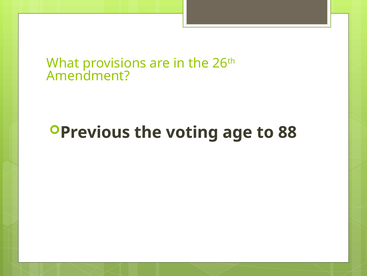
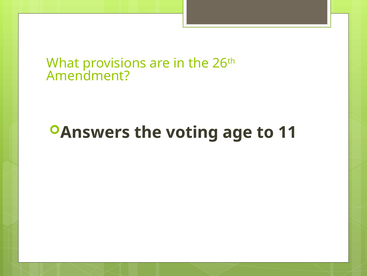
Previous: Previous -> Answers (95, 132)
88: 88 -> 11 (287, 132)
